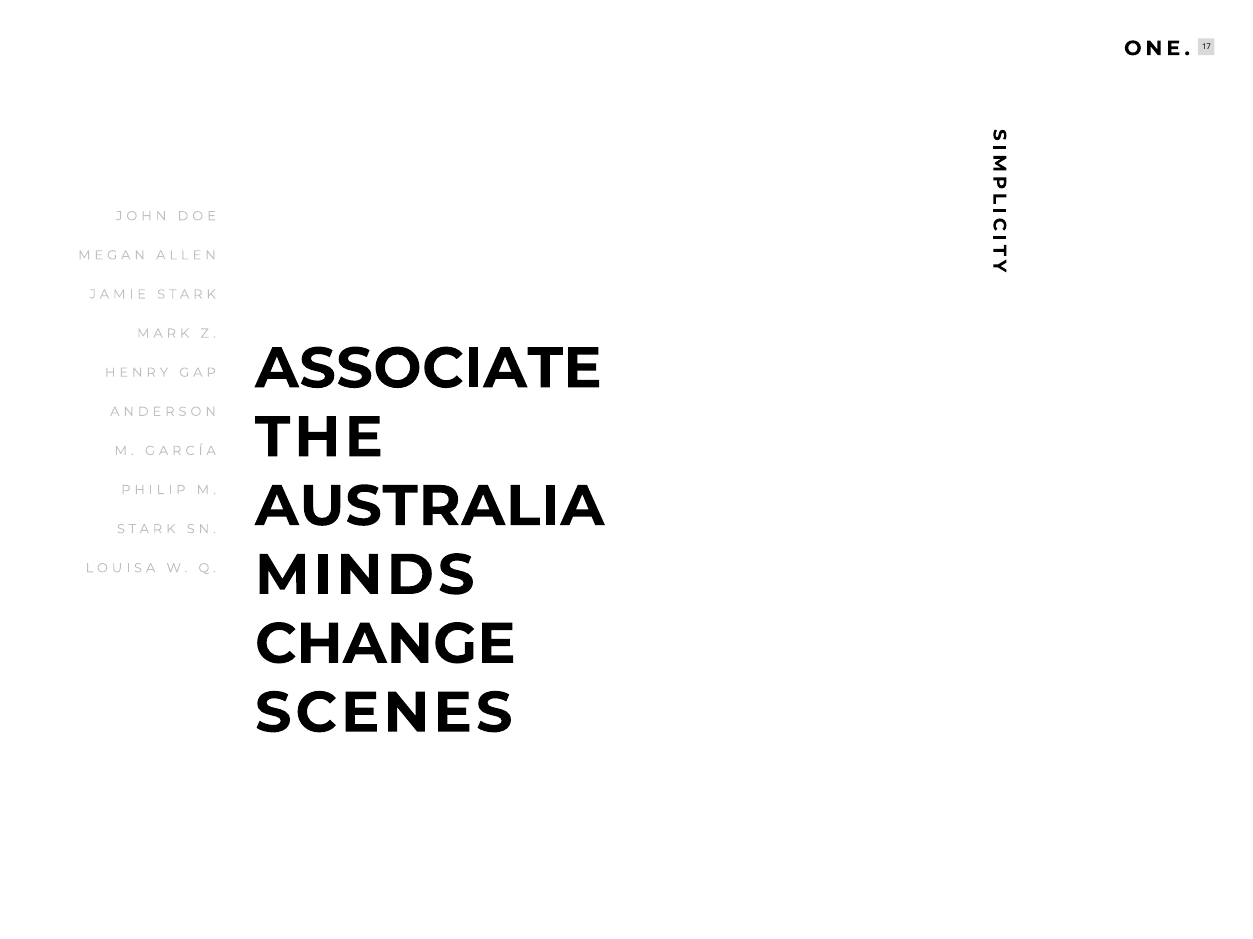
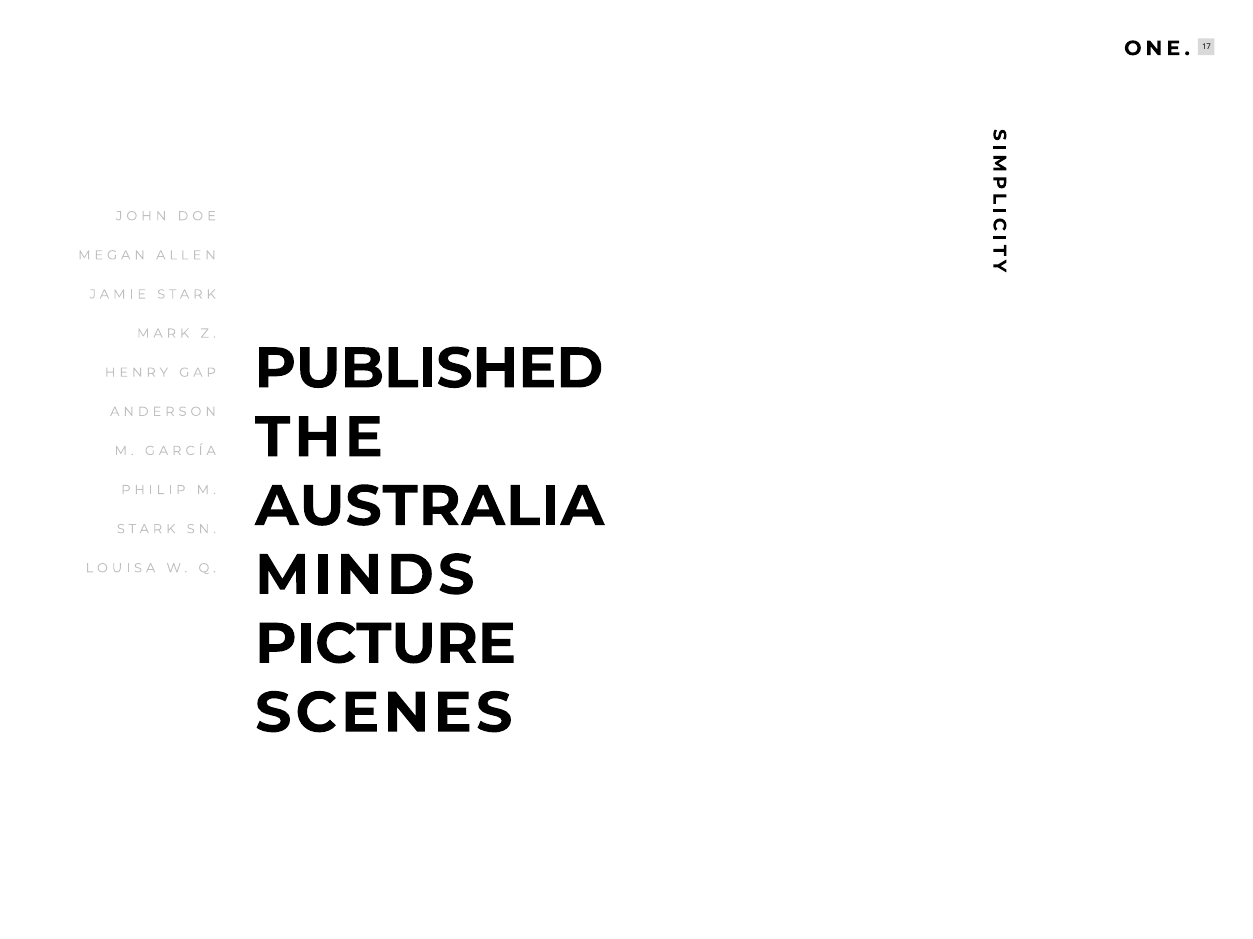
ASSOCIATE: ASSOCIATE -> PUBLISHED (429, 369)
CHANGE: CHANGE -> PICTURE (386, 644)
